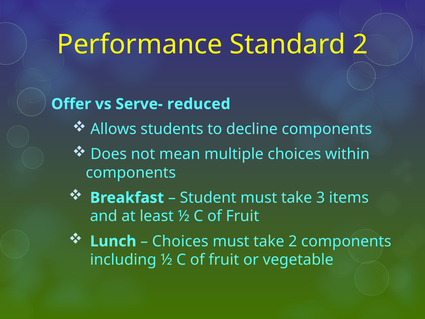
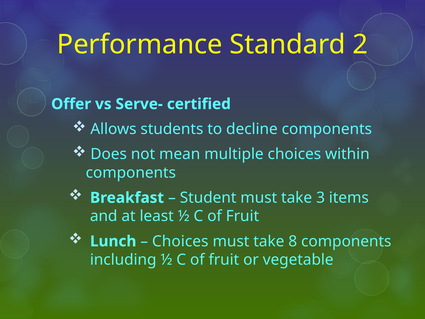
reduced: reduced -> certified (199, 104)
take 2: 2 -> 8 (293, 241)
